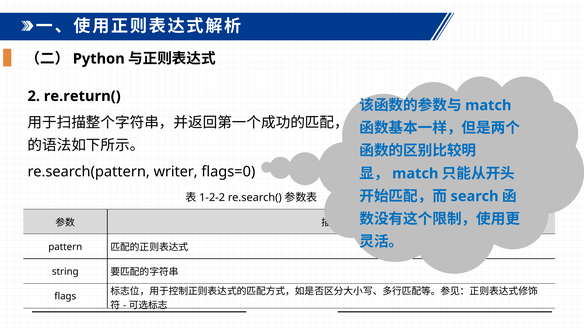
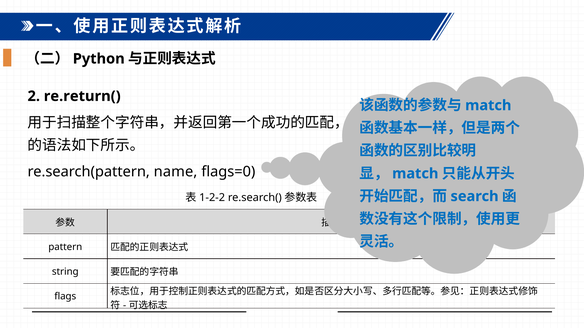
writer: writer -> name (176, 172)
